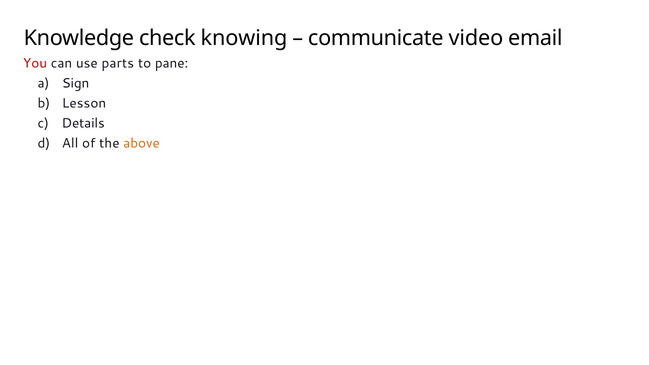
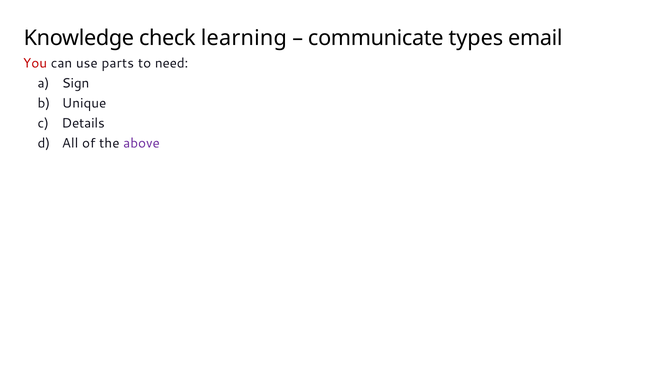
knowing: knowing -> learning (244, 38)
video: video -> types (476, 38)
pane: pane -> need (172, 63)
Lesson: Lesson -> Unique (84, 103)
above colour: orange -> purple (142, 143)
